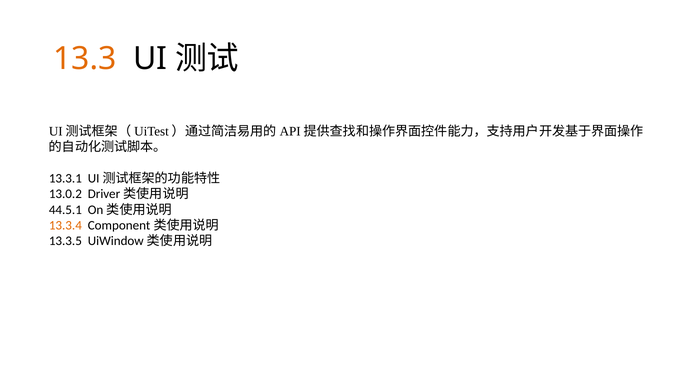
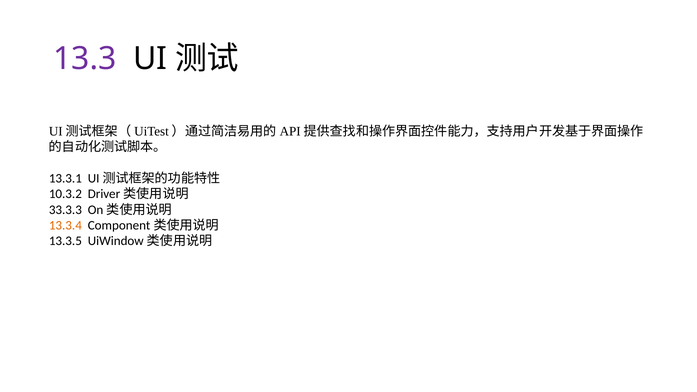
13.3 colour: orange -> purple (85, 59)
13.0.2: 13.0.2 -> 10.3.2 (65, 194)
44.5.1: 44.5.1 -> 33.3.3 (65, 210)
